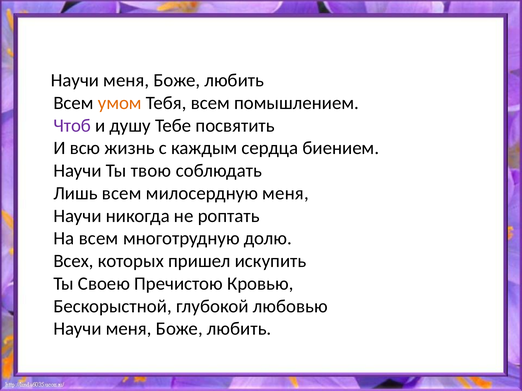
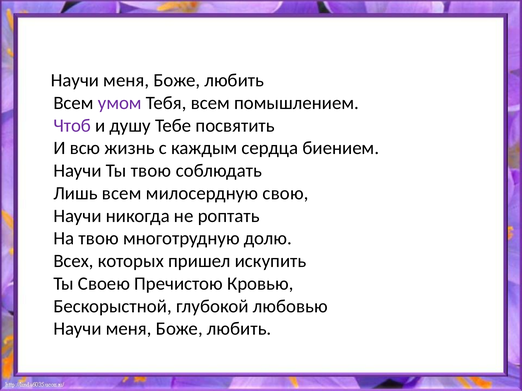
умом colour: orange -> purple (120, 103)
милосердную меня: меня -> свою (286, 194)
На всем: всем -> твою (99, 239)
